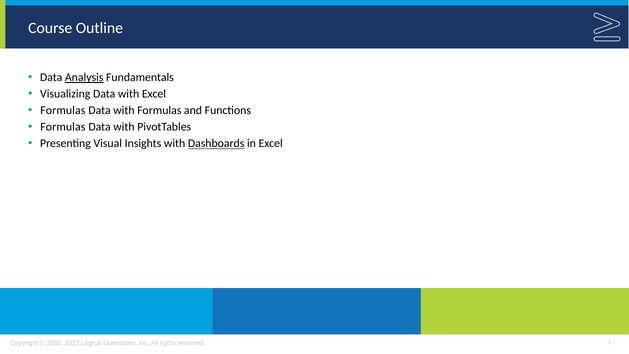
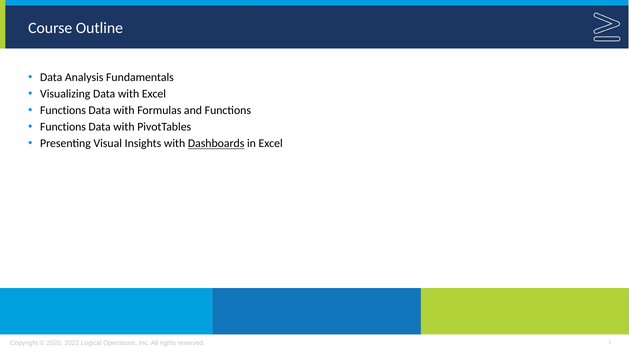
Analysis underline: present -> none (84, 77)
Formulas: Formulas -> Functions (63, 110)
Formulas: Formulas -> Functions (63, 127)
